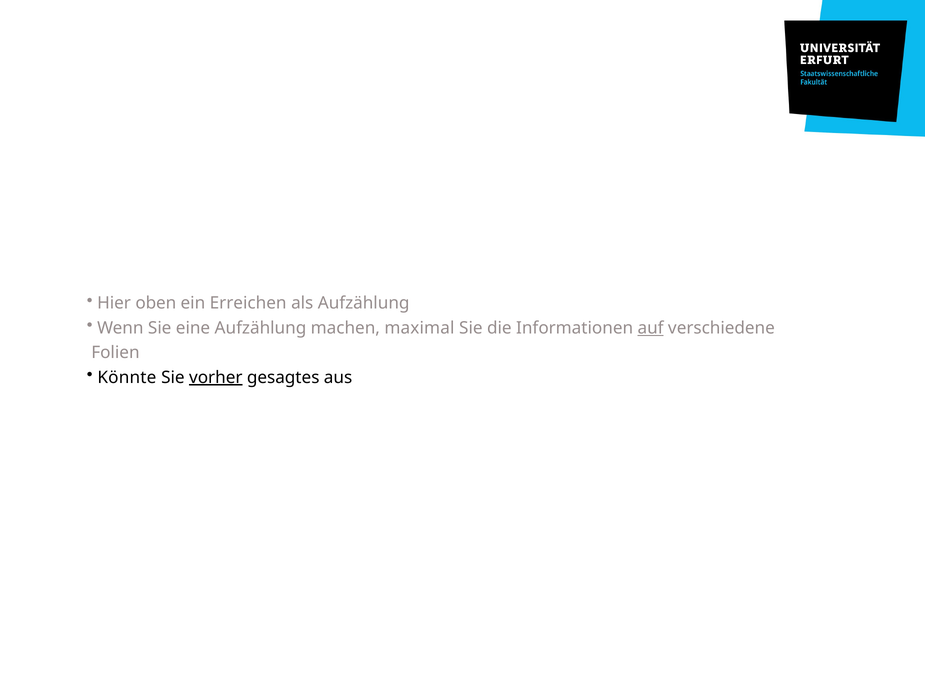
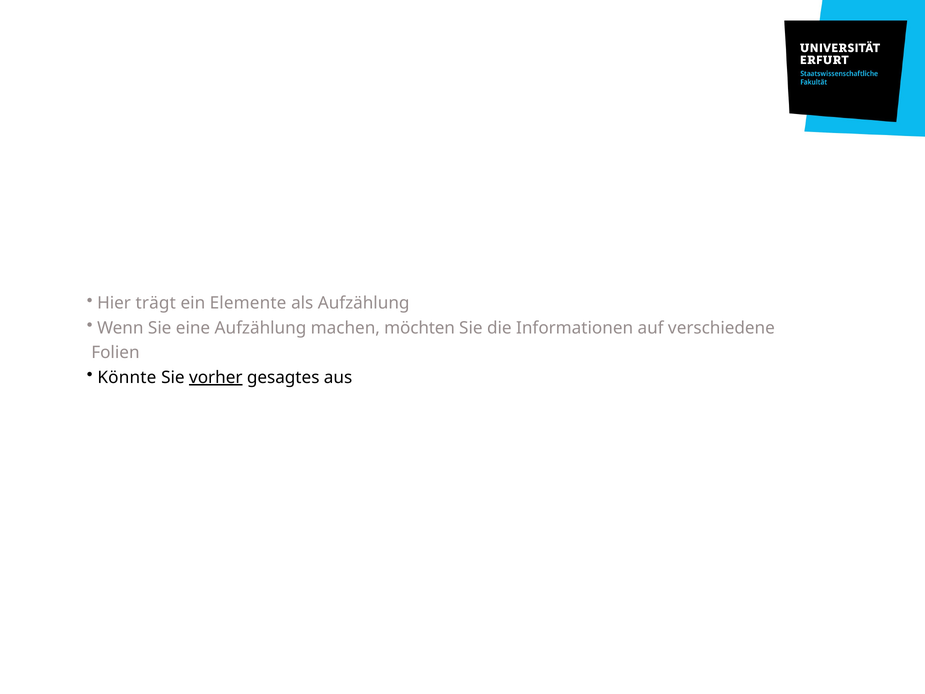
oben: oben -> trägt (156, 303)
ein Erreichen: Erreichen -> Elemente (248, 303)
machen maximal: maximal -> möchten (420, 328)
auf underline: present -> none (651, 328)
